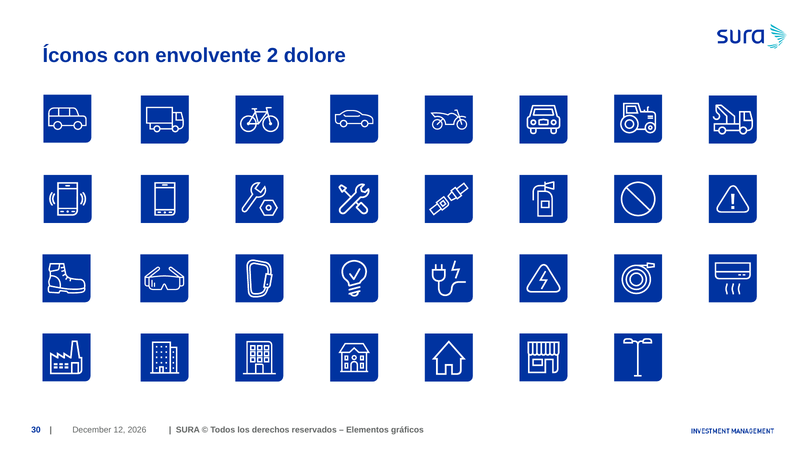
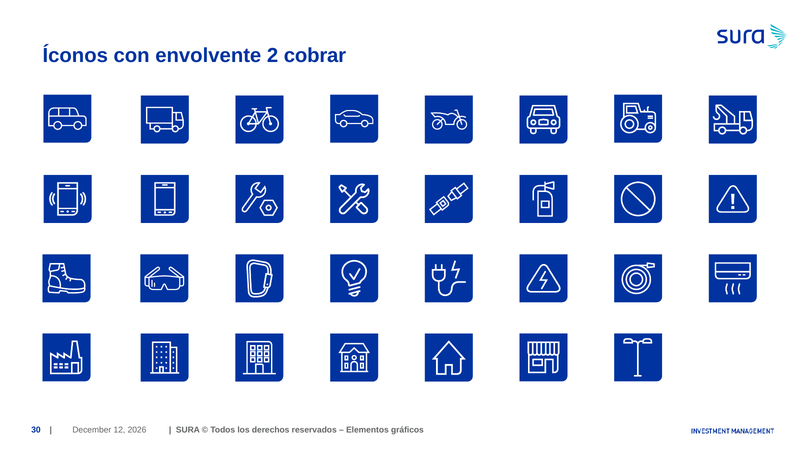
dolore: dolore -> cobrar (315, 56)
